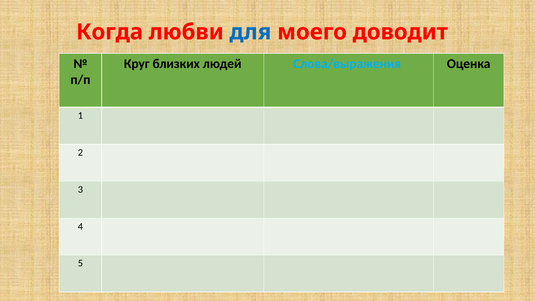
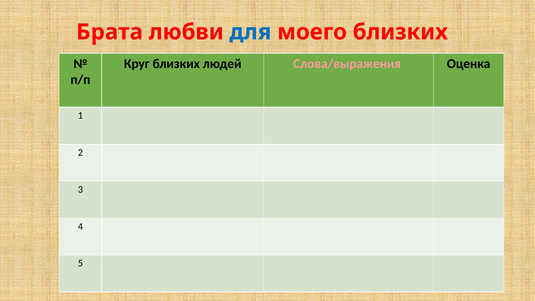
Когда: Когда -> Брата (110, 32)
моего доводит: доводит -> близких (400, 32)
Слова/выражения colour: light blue -> pink (347, 64)
